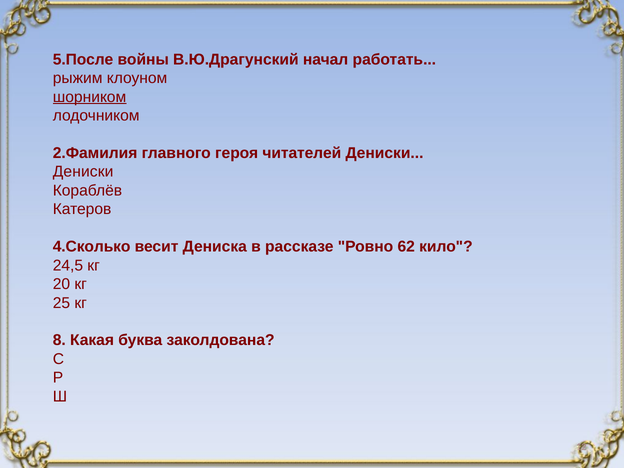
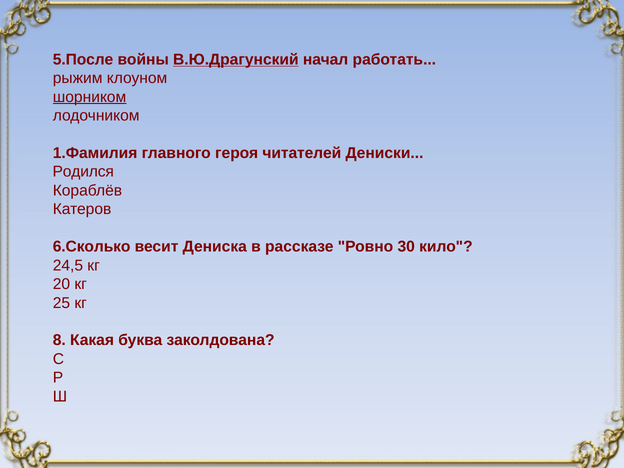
В.Ю.Драгунский underline: none -> present (236, 60)
2.Фамилия: 2.Фамилия -> 1.Фамилия (95, 153)
Дениски: Дениски -> Родился (83, 172)
4.Сколько: 4.Сколько -> 6.Сколько (92, 247)
62: 62 -> 30 (406, 247)
